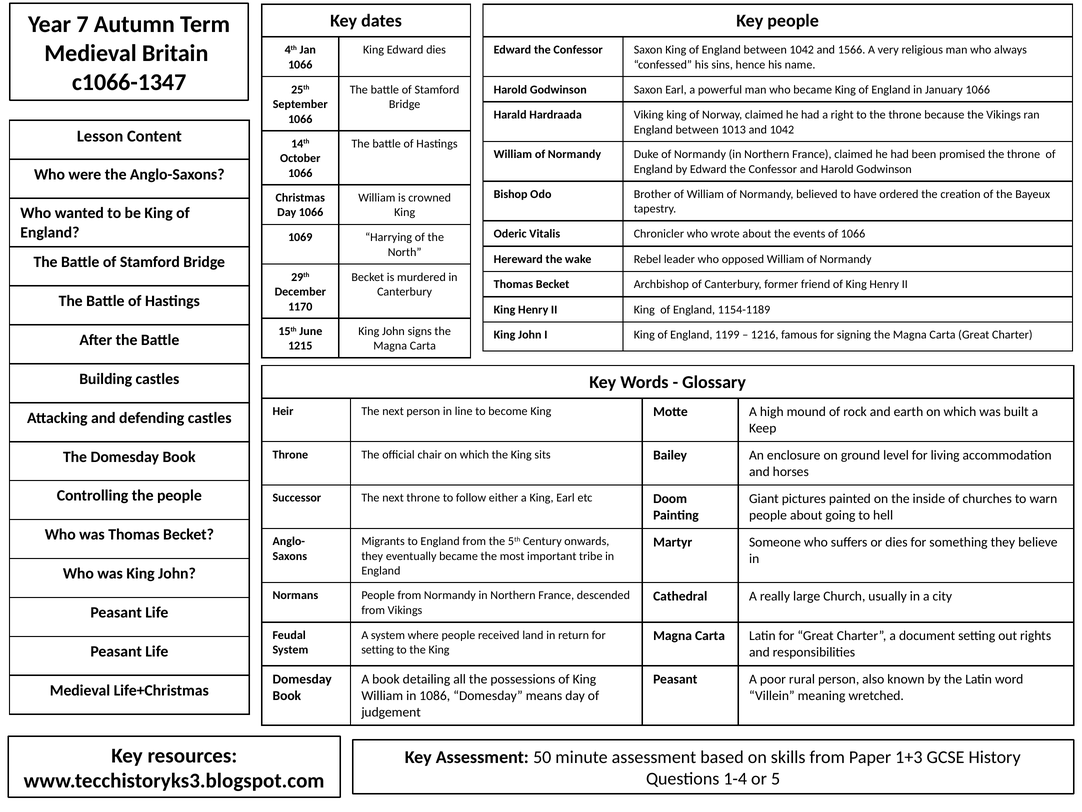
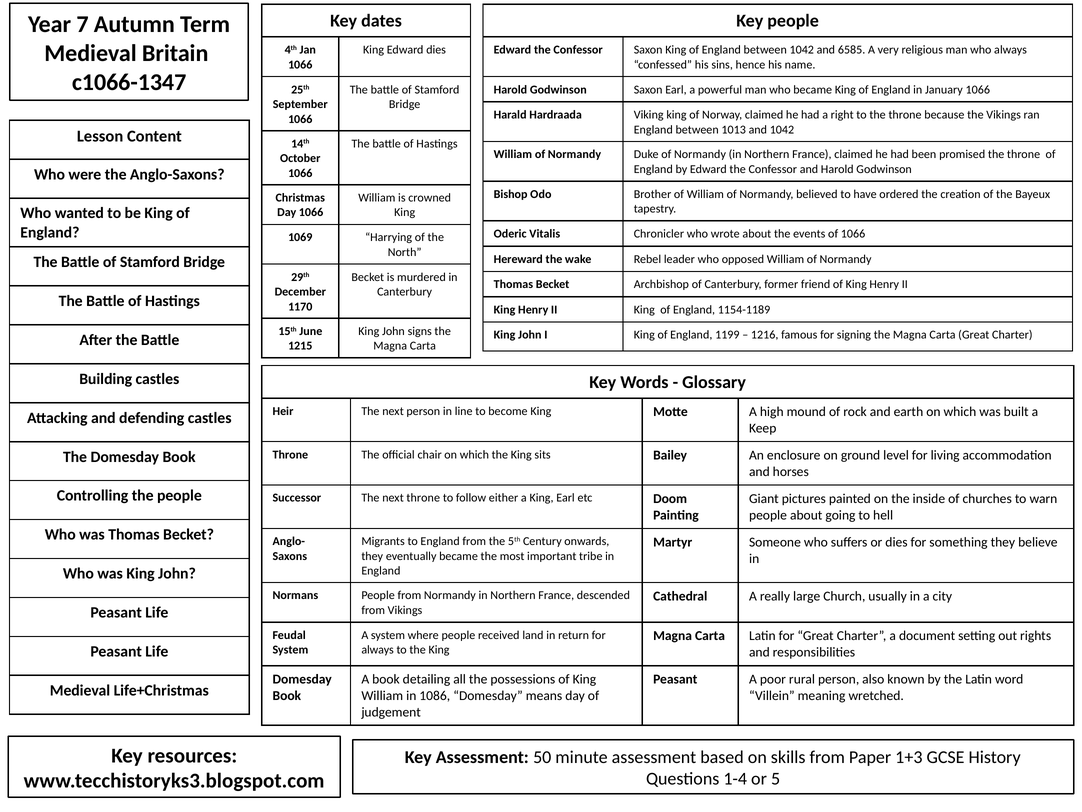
1566: 1566 -> 6585 (852, 50)
setting: setting -> always (378, 650)
